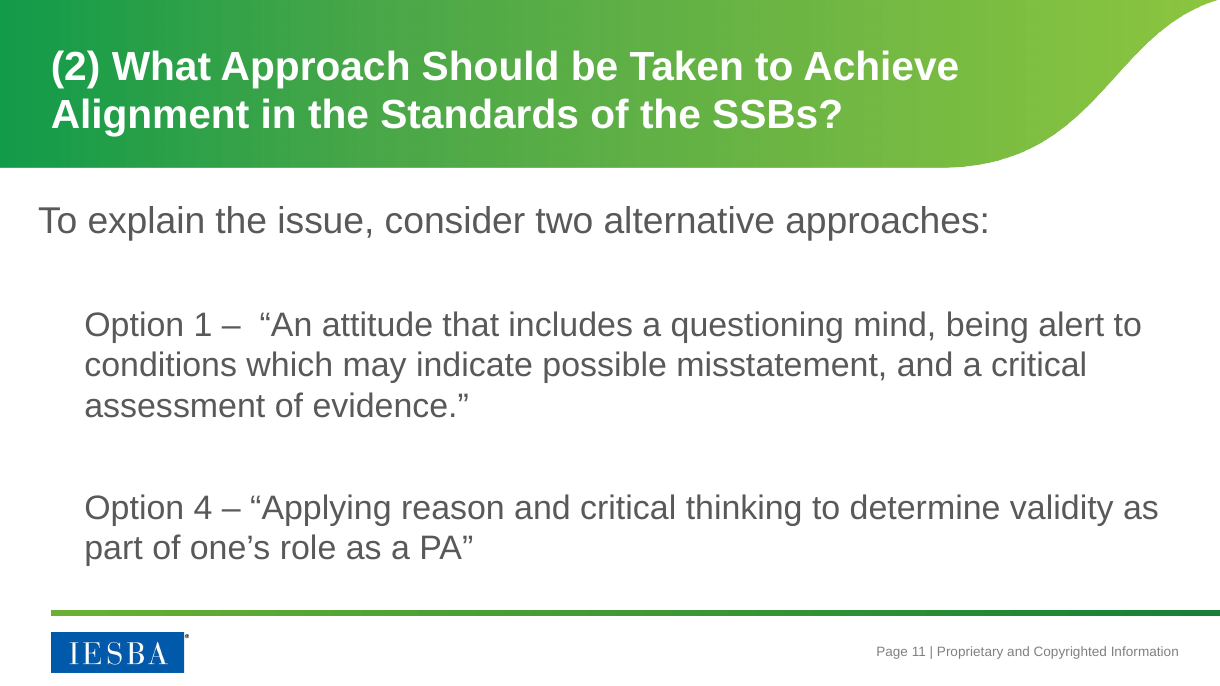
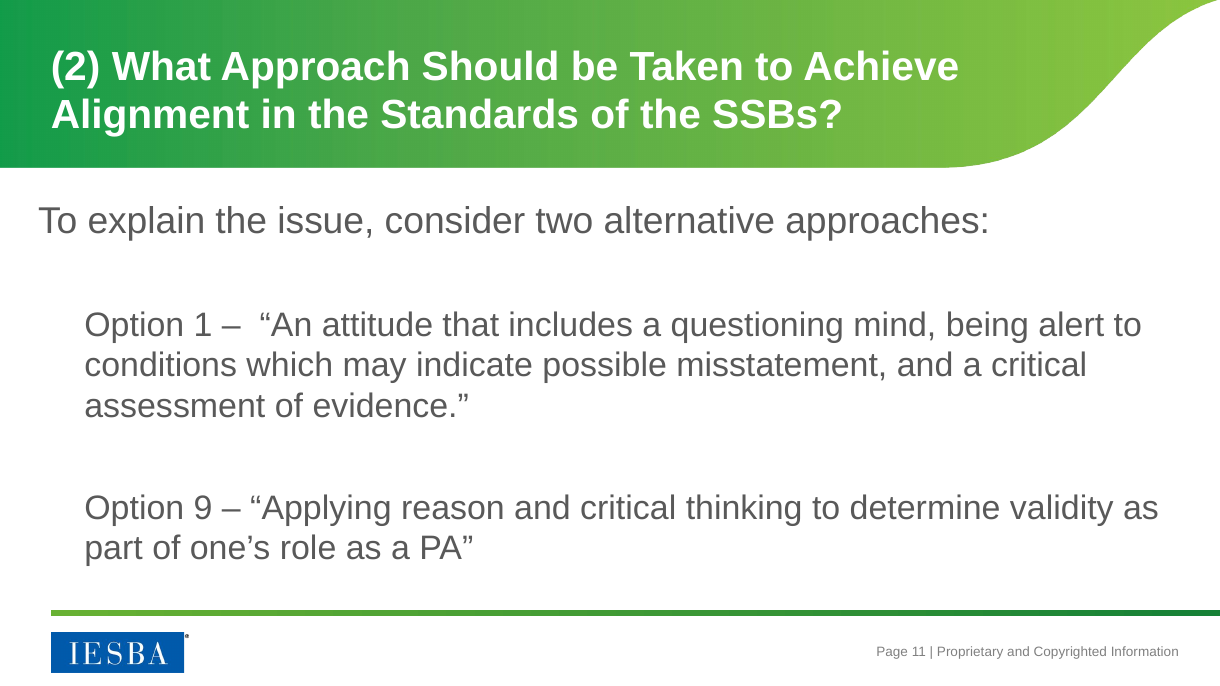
4: 4 -> 9 (203, 508)
